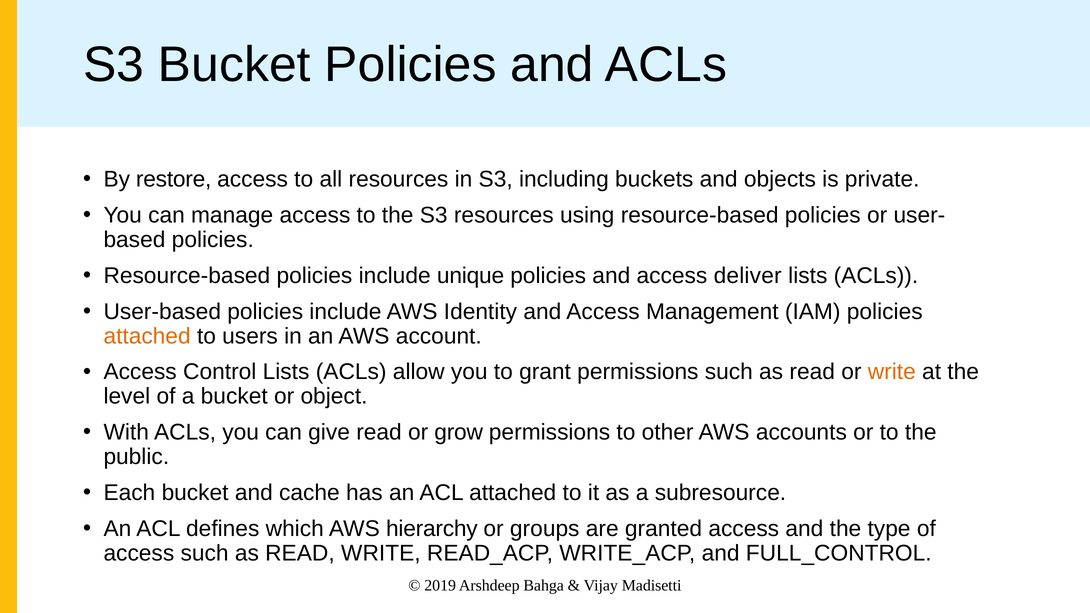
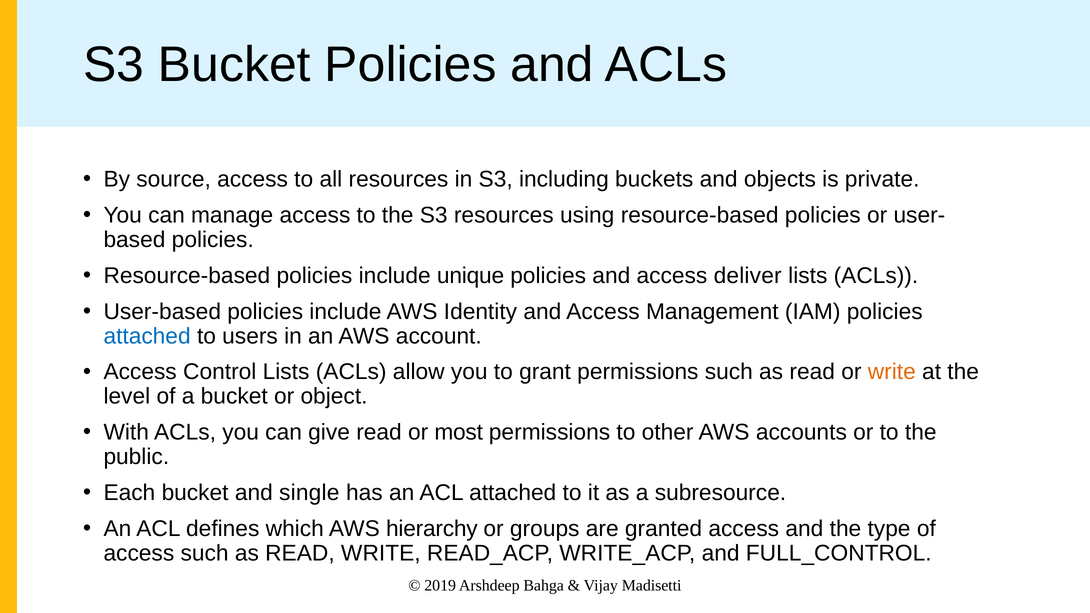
restore: restore -> source (174, 179)
attached colour: orange -> blue (147, 336)
grow: grow -> most (459, 432)
cache: cache -> single (309, 493)
